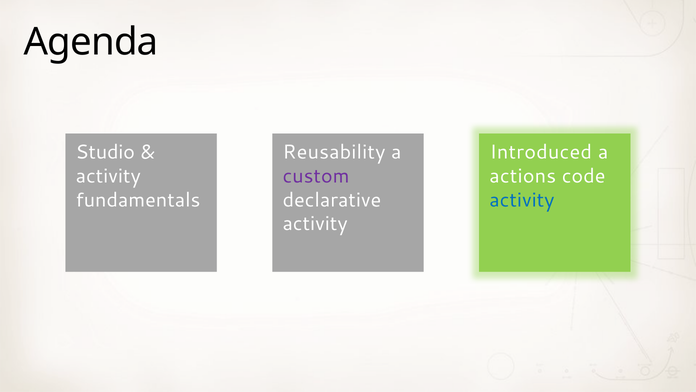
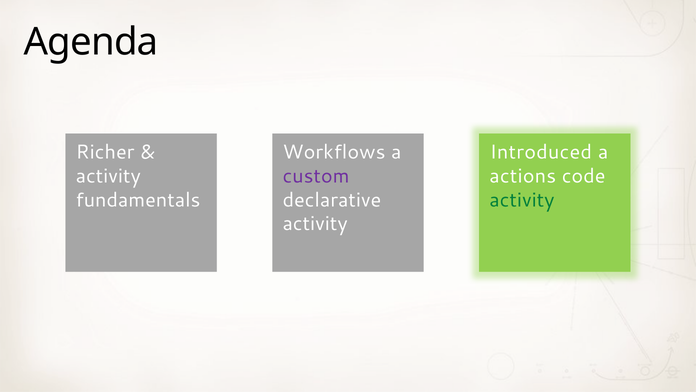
Studio: Studio -> Richer (105, 152)
Reusability: Reusability -> Workflows (334, 152)
activity colour: blue -> green (522, 200)
